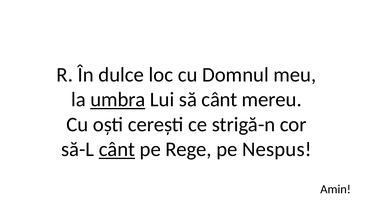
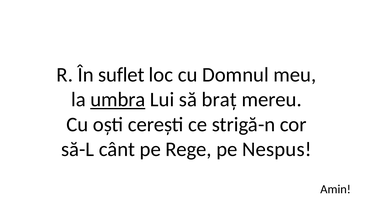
dulce: dulce -> suflet (121, 75)
să cânt: cânt -> braț (219, 100)
cânt underline: present -> none (117, 149)
